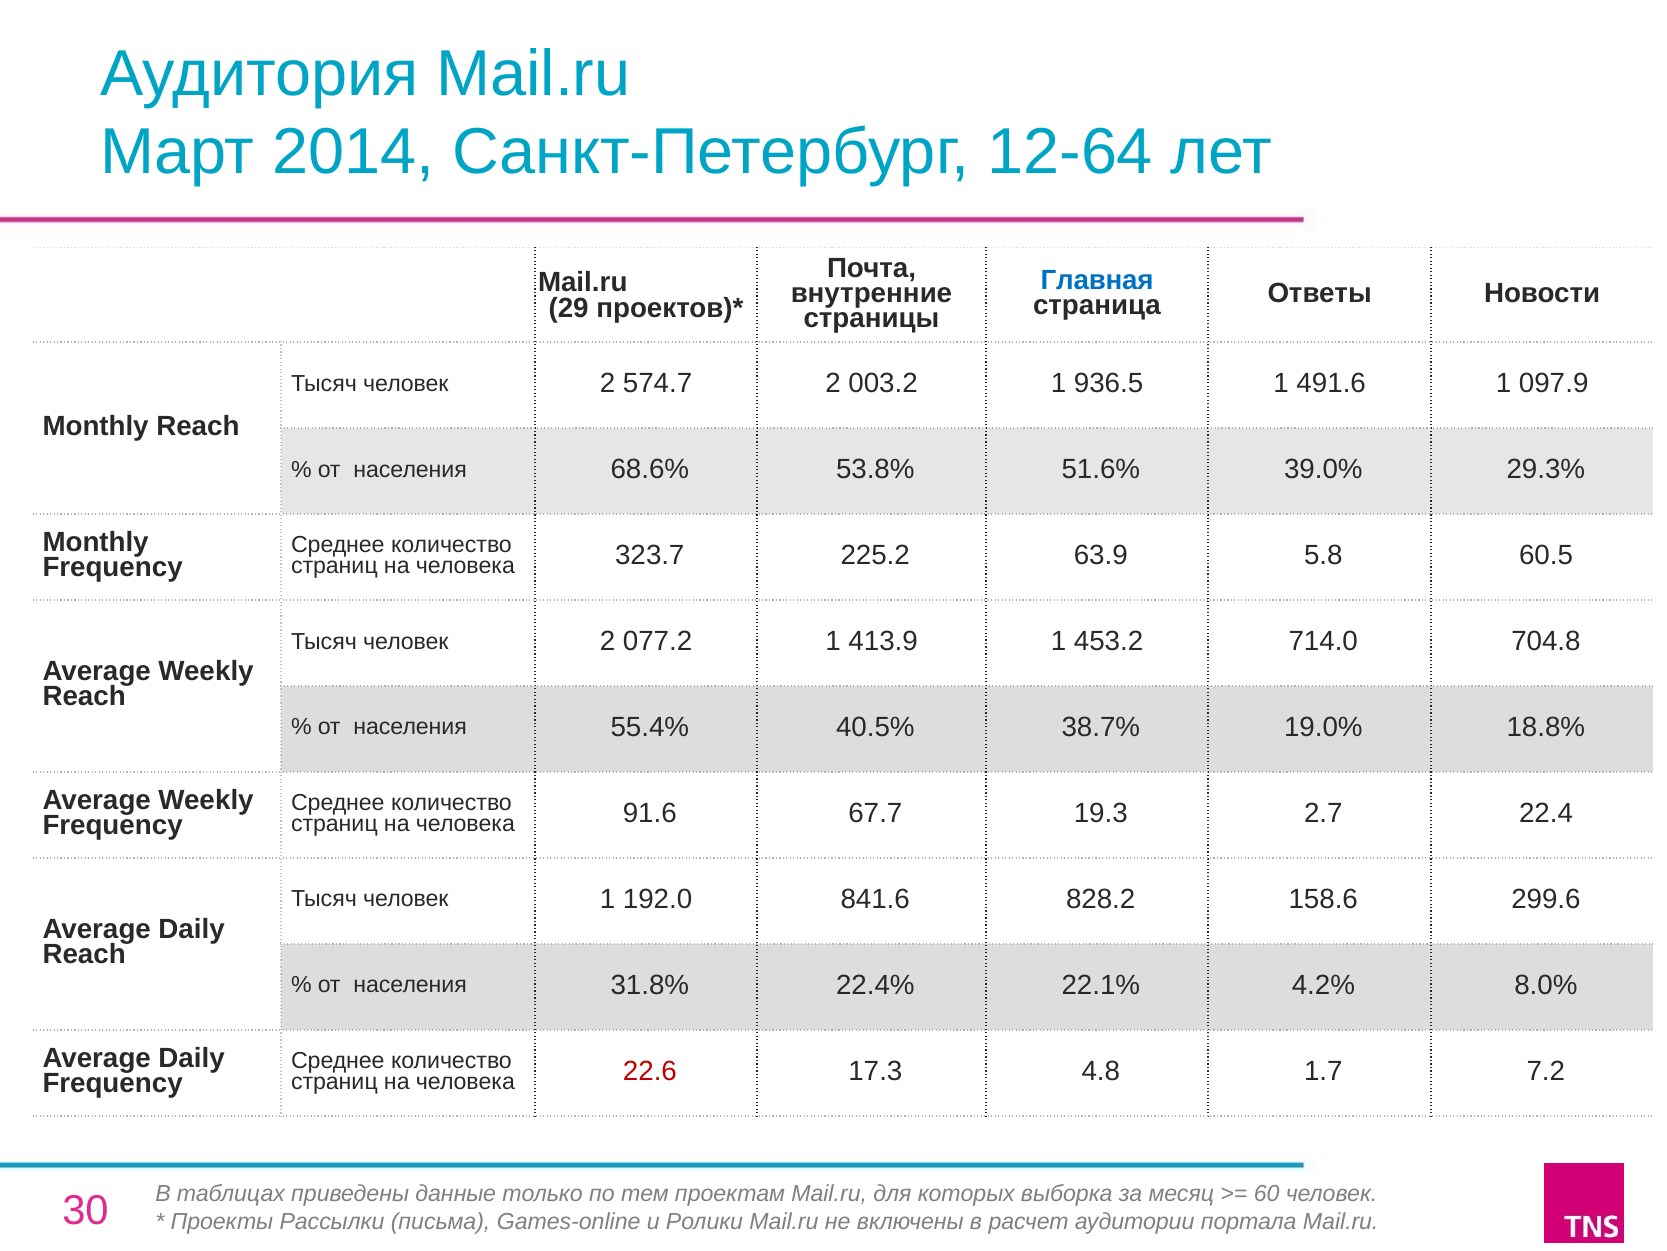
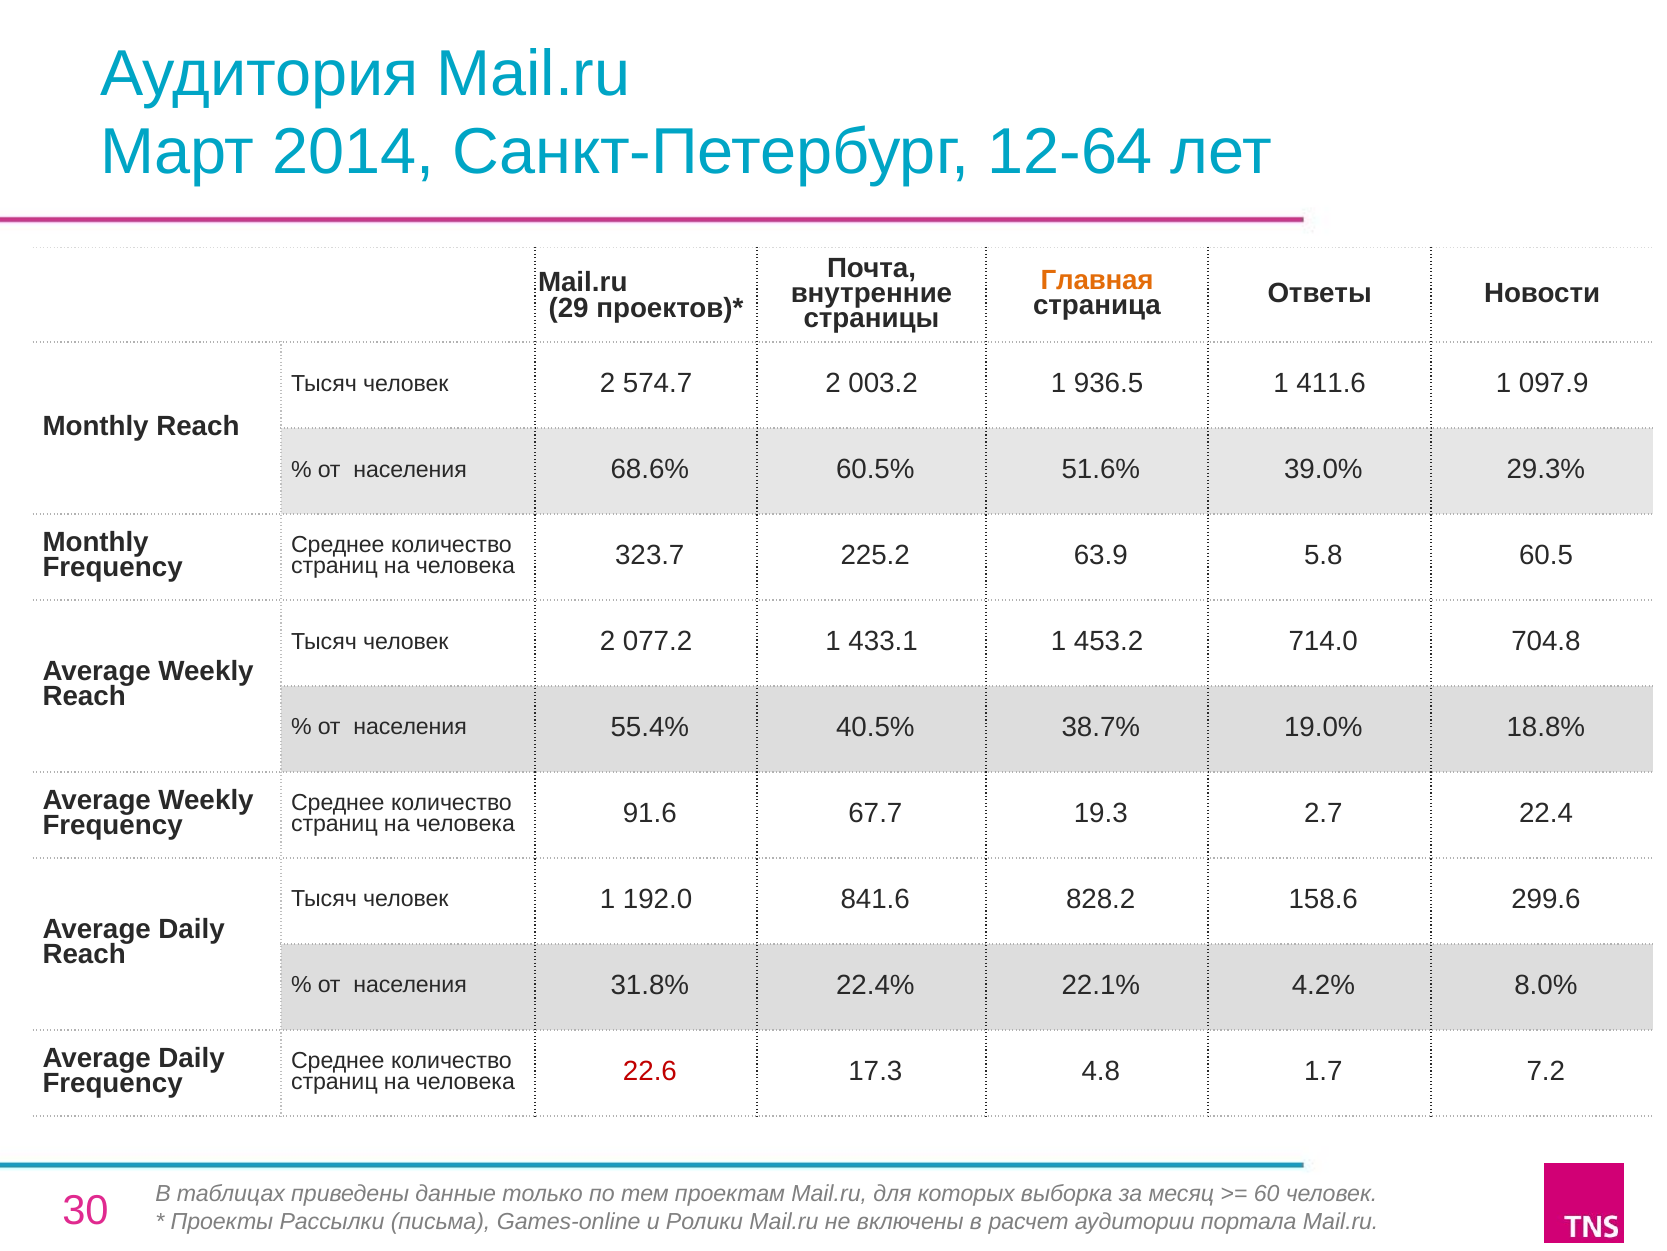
Главная colour: blue -> orange (1097, 280)
491.6: 491.6 -> 411.6 (1331, 383)
53.8%: 53.8% -> 60.5% (875, 469)
413.9: 413.9 -> 433.1 (883, 641)
